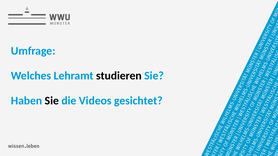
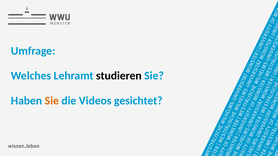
Sie colour: black -> orange (52, 101)
